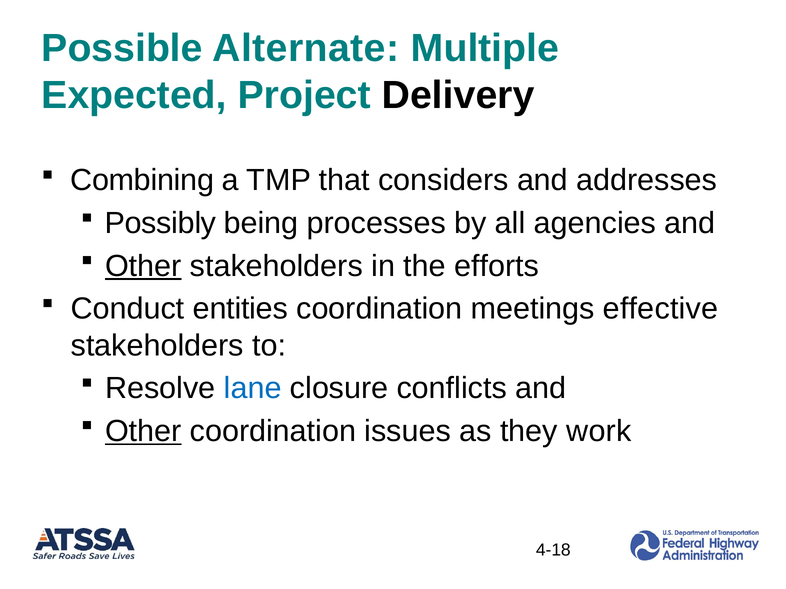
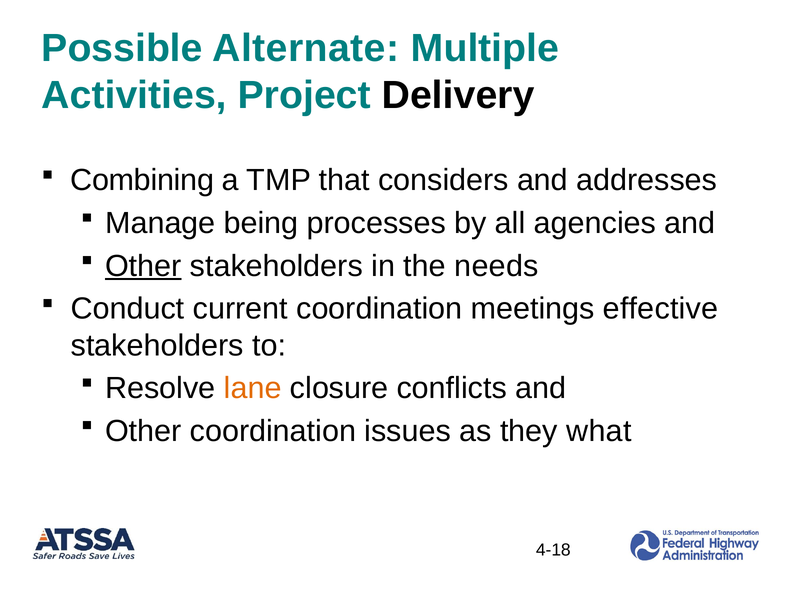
Expected: Expected -> Activities (134, 96)
Possibly: Possibly -> Manage (160, 223)
efforts: efforts -> needs (497, 266)
entities: entities -> current (240, 309)
lane colour: blue -> orange (253, 389)
Other underline: present -> none (143, 431)
work: work -> what (599, 431)
